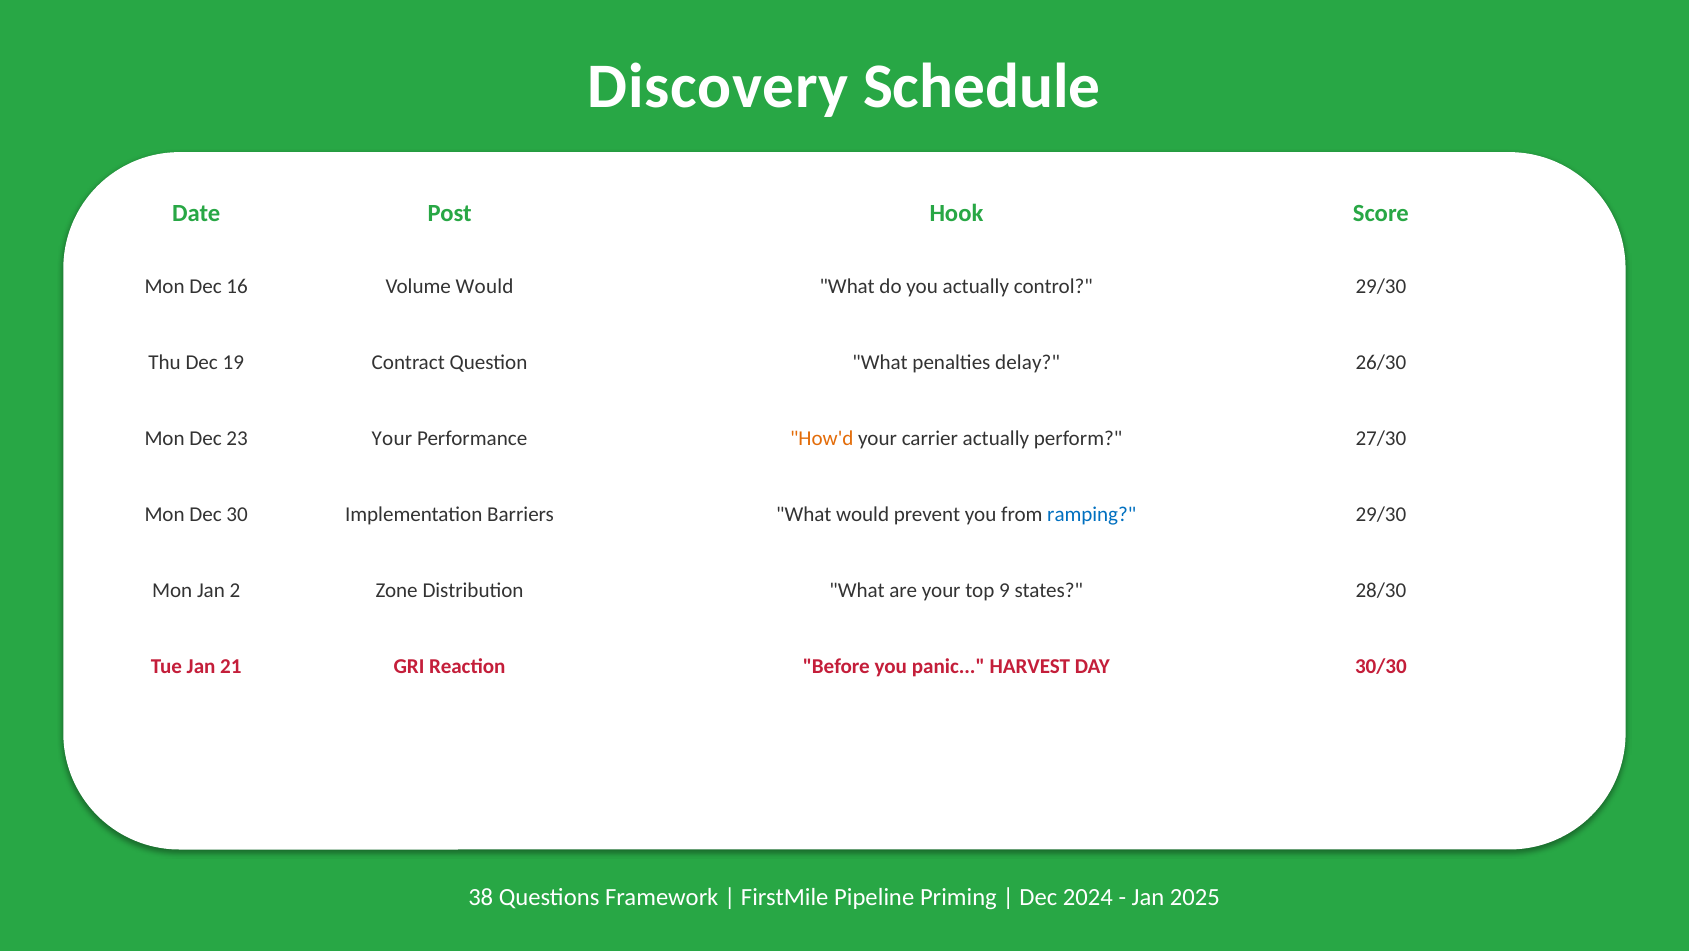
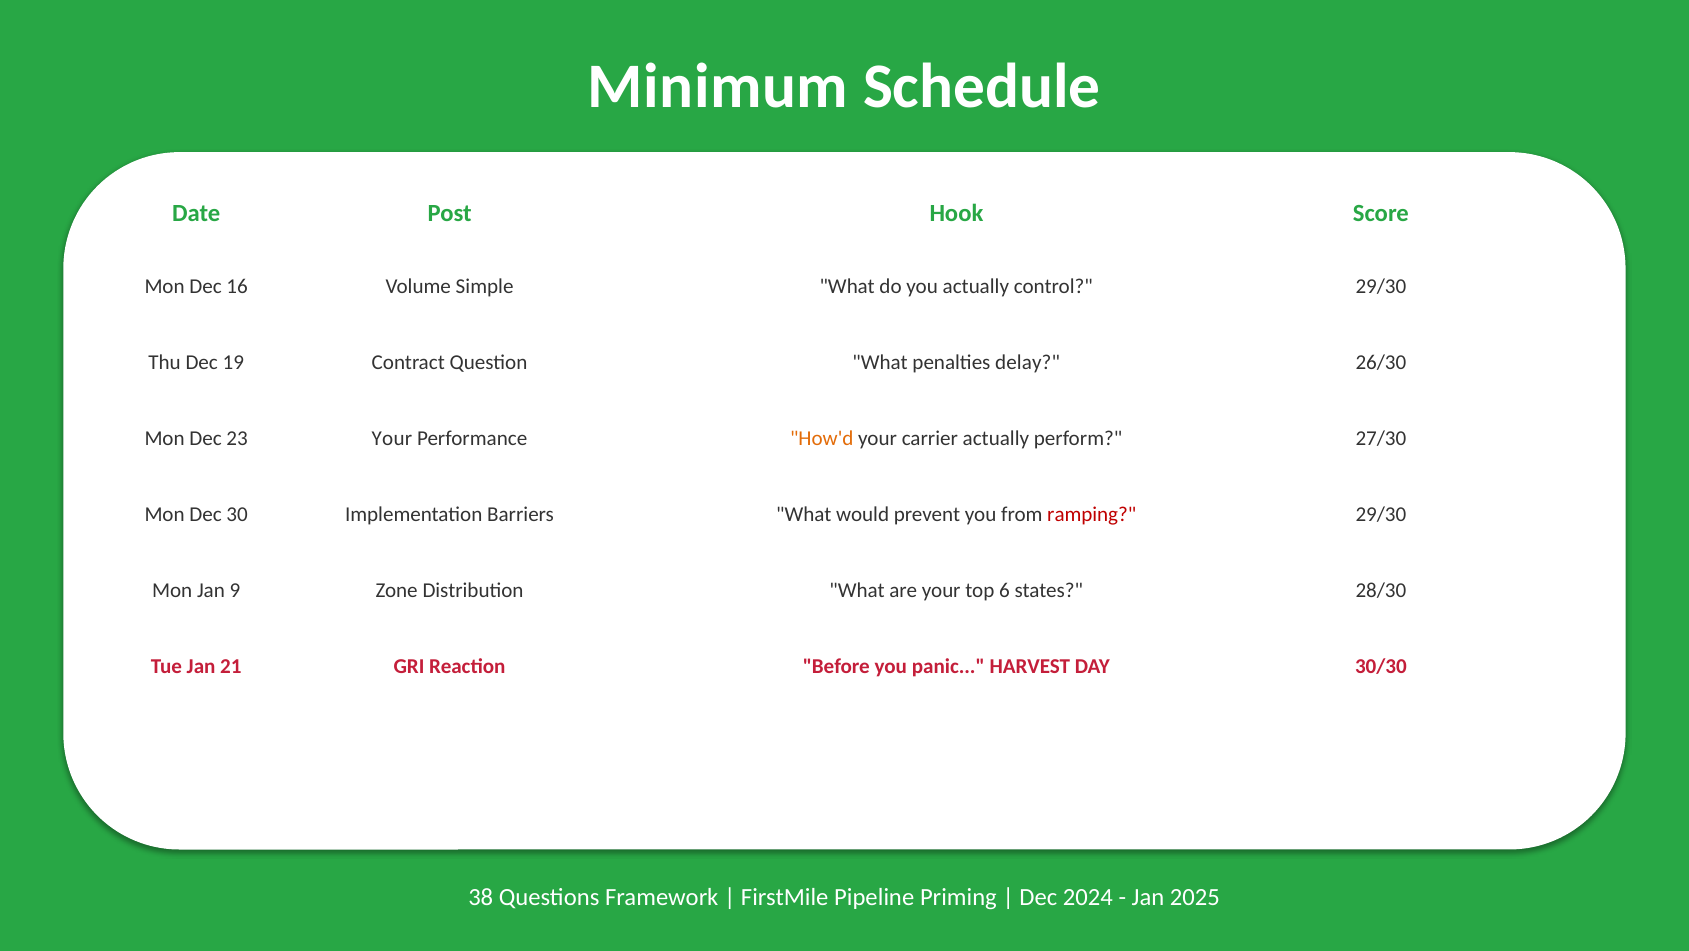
Discovery: Discovery -> Minimum (718, 87)
Volume Would: Would -> Simple (485, 286)
ramping colour: blue -> red (1092, 514)
2: 2 -> 9 (235, 591)
9: 9 -> 6 (1005, 591)
